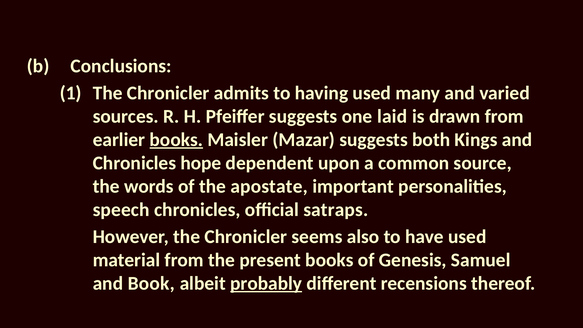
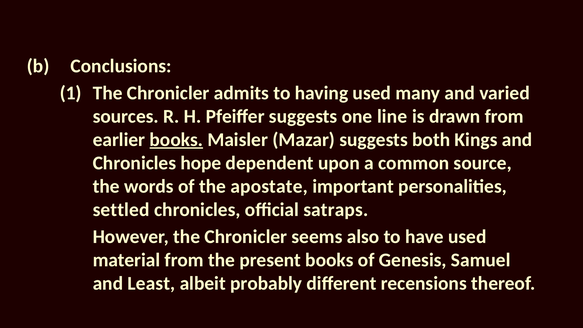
laid: laid -> line (392, 116)
speech: speech -> settled (121, 210)
Book: Book -> Least (151, 283)
probably underline: present -> none (266, 283)
